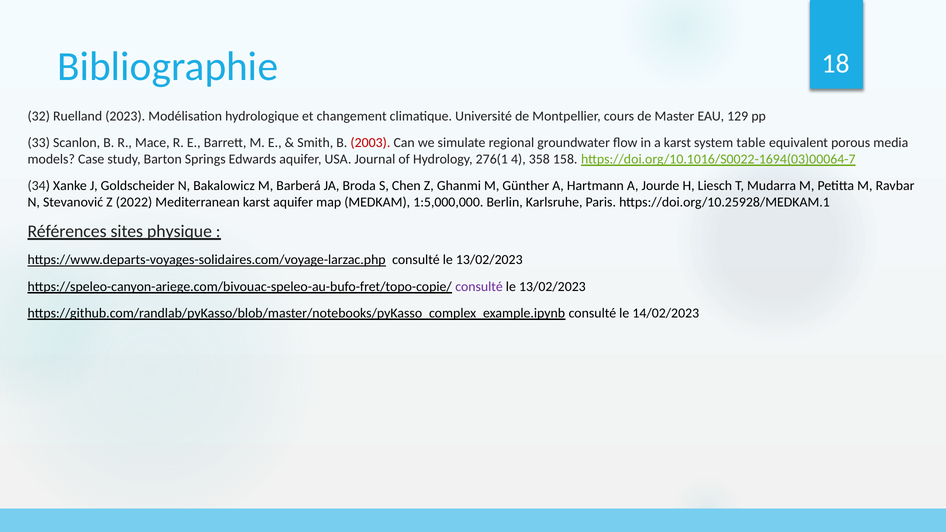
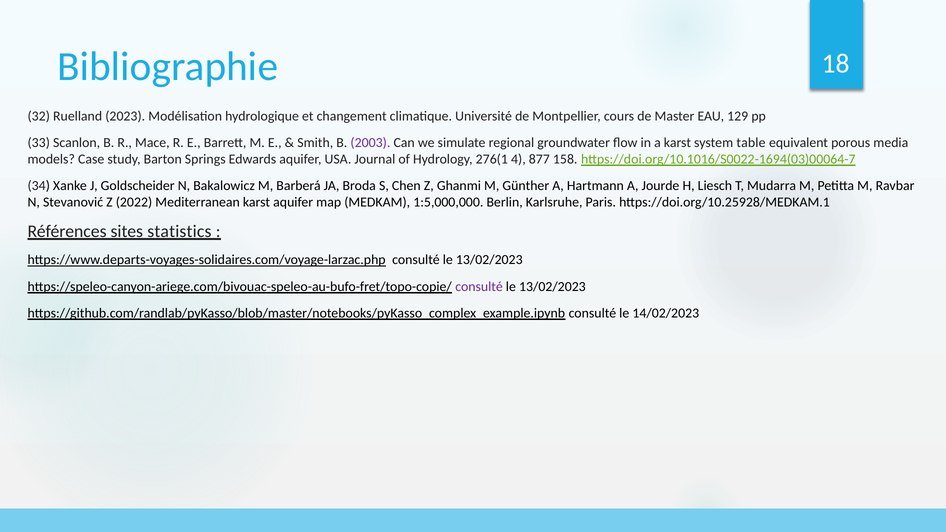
2003 colour: red -> purple (370, 143)
358: 358 -> 877 (539, 159)
physique: physique -> statistics (179, 231)
